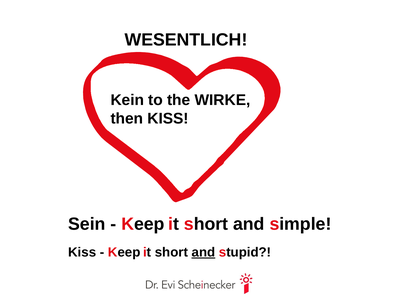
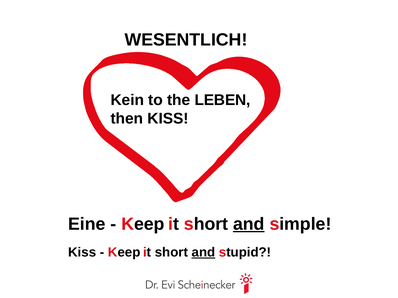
WIRKE: WIRKE -> LEBEN (223, 100)
Sein: Sein -> Eine (87, 224)
and underline: none -> present (249, 224)
